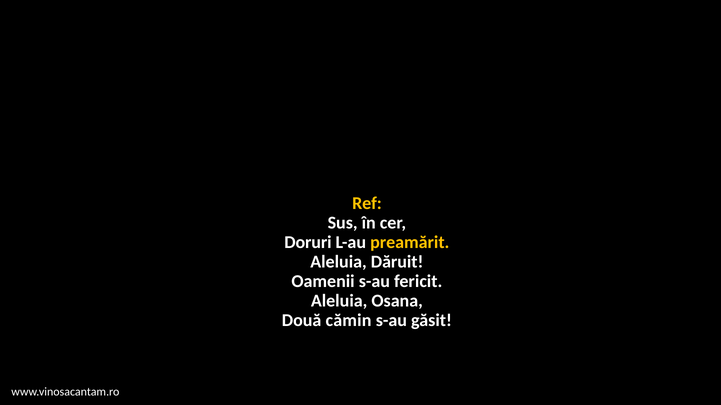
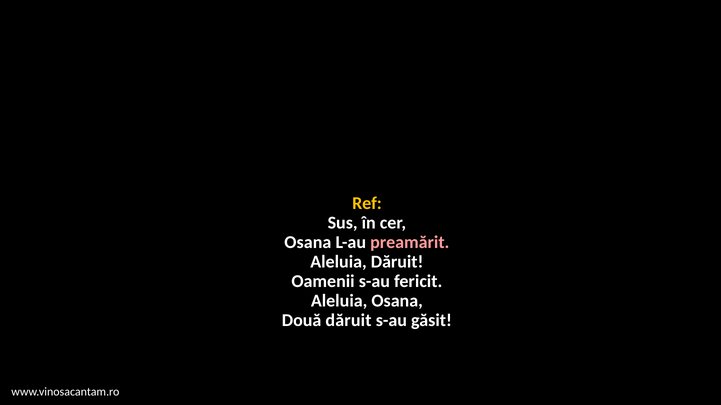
Doruri: Doruri -> Osana (308, 243)
preamărit colour: yellow -> pink (410, 243)
Două cămin: cămin -> dăruit (349, 321)
